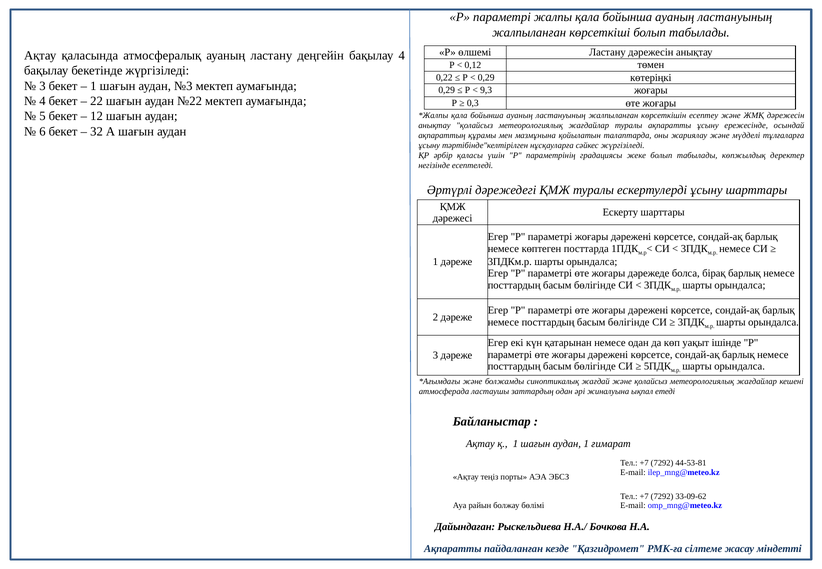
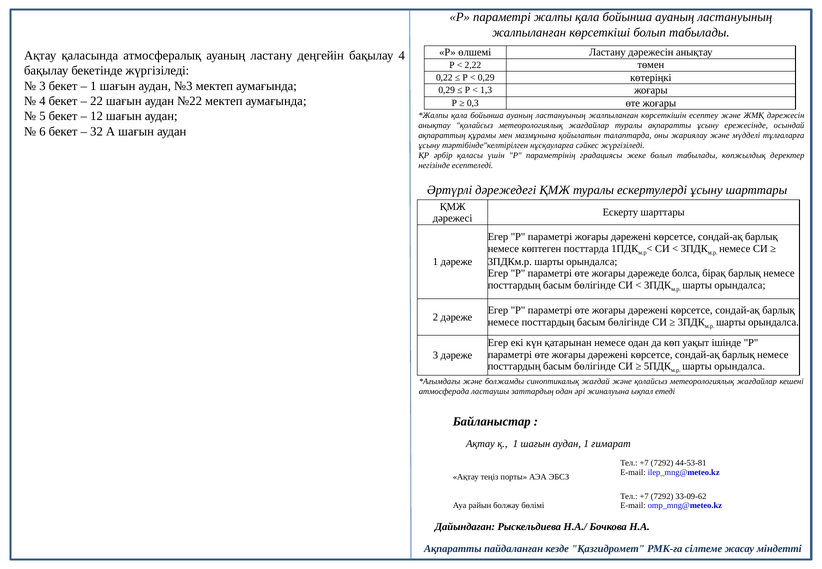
0,12: 0,12 -> 2,22 (473, 65)
9,3: 9,3 -> 1,3 (486, 90)
